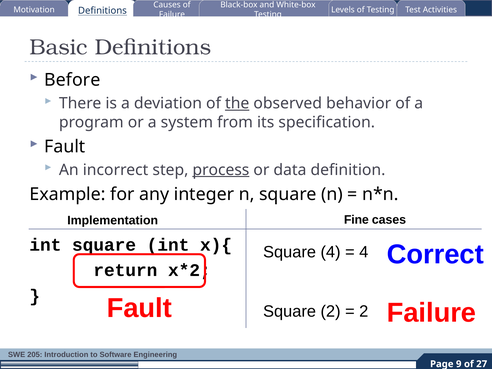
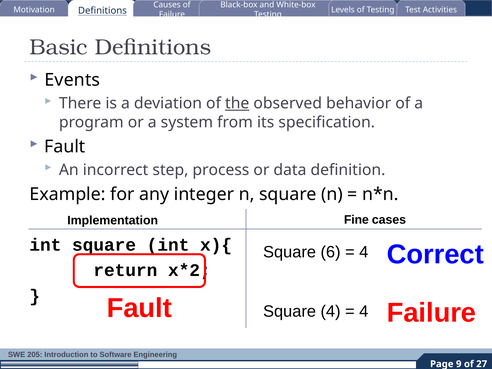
Before: Before -> Events (72, 80)
process underline: present -> none (221, 170)
Square 4: 4 -> 6 (331, 252)
Square 2: 2 -> 4 (331, 311)
2: 2 -> 4 (364, 311)
